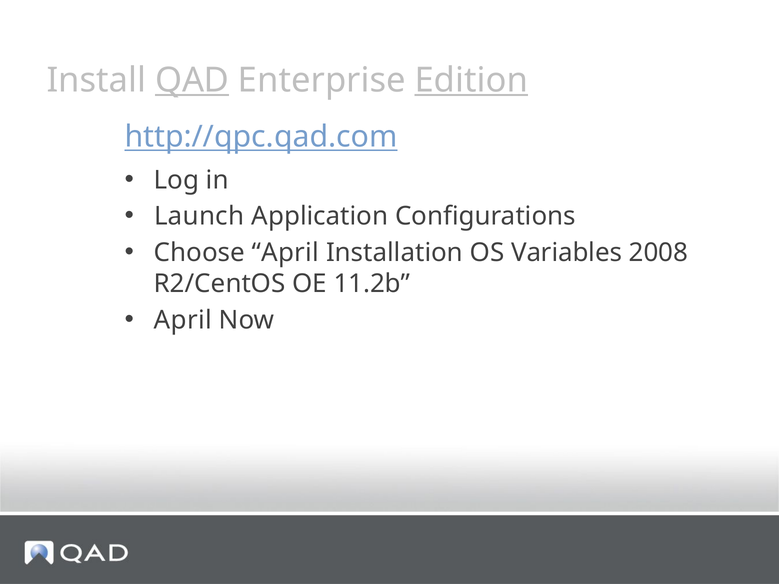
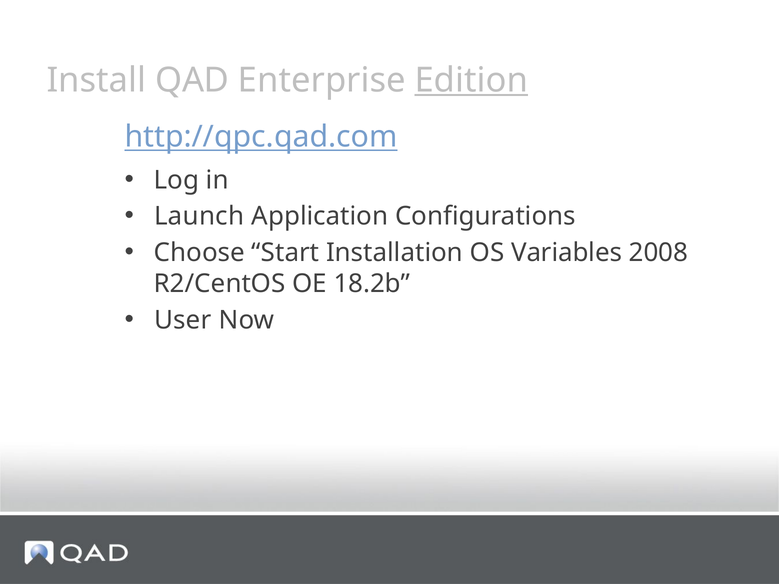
QAD underline: present -> none (192, 80)
Choose April: April -> Start (285, 253)
11.2b: 11.2b -> 18.2b (372, 284)
April: April -> User (183, 320)
